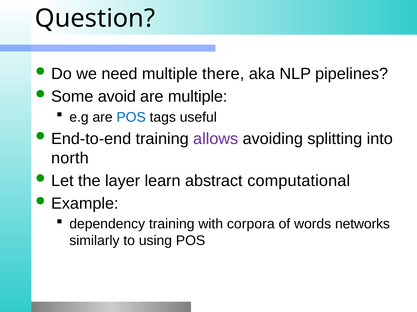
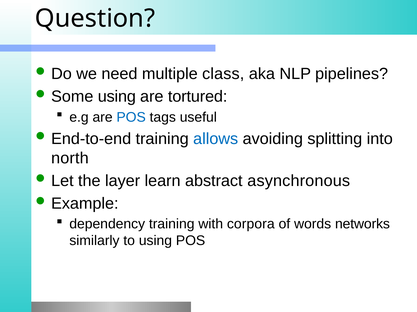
there: there -> class (223, 74)
avoid: avoid -> using (117, 97)
are multiple: multiple -> tortured (198, 97)
allows colour: purple -> blue (216, 139)
computational: computational -> asynchronous (299, 181)
